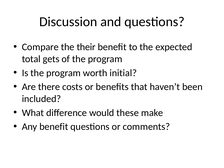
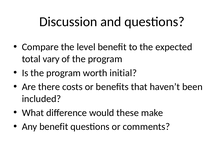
their: their -> level (86, 47)
gets: gets -> vary (51, 59)
